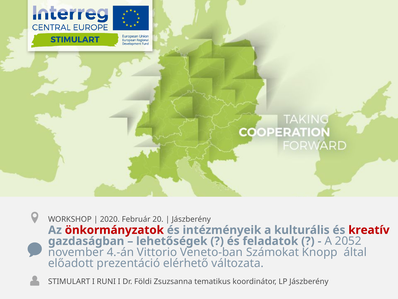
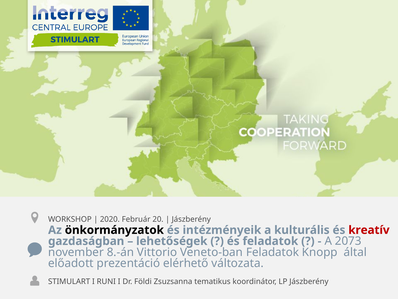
önkormányzatok colour: red -> black (114, 230)
2052: 2052 -> 2073 (348, 241)
4.-án: 4.-án -> 8.-án (120, 252)
Veneto-ban Számokat: Számokat -> Feladatok (272, 252)
